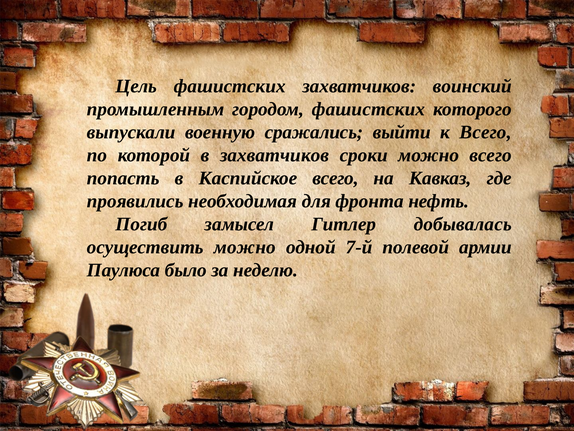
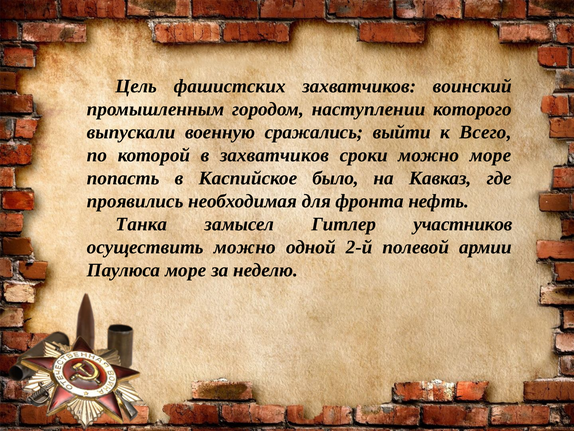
городом фашистских: фашистских -> наступлении (369, 109)
можно всего: всего -> море (491, 155)
Каспийское всего: всего -> было (336, 178)
Погиб: Погиб -> Танка (141, 224)
добывалась: добывалась -> участников (463, 224)
7-й: 7-й -> 2-й (359, 247)
Паулюса было: было -> море (186, 270)
